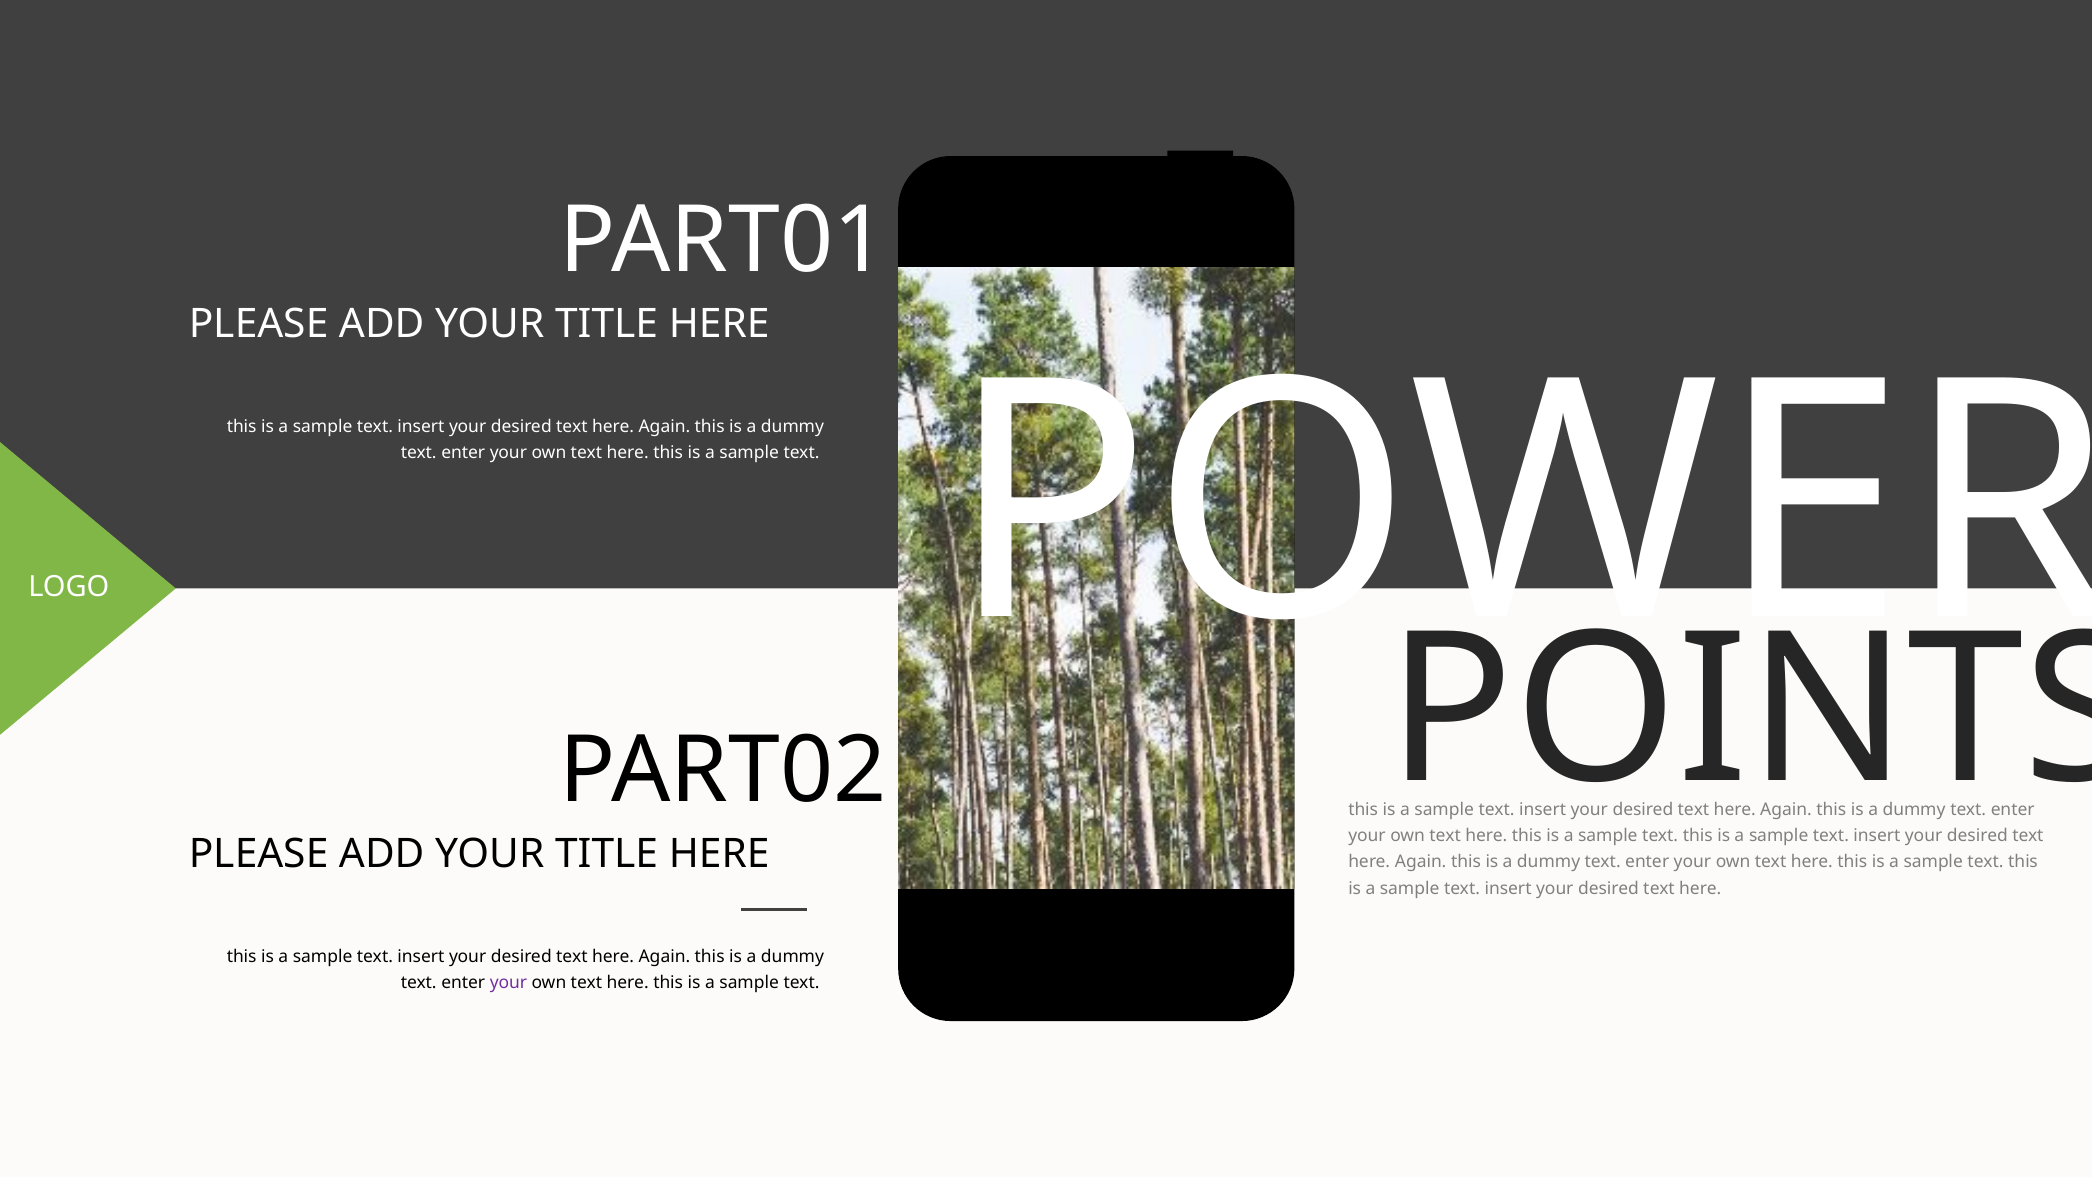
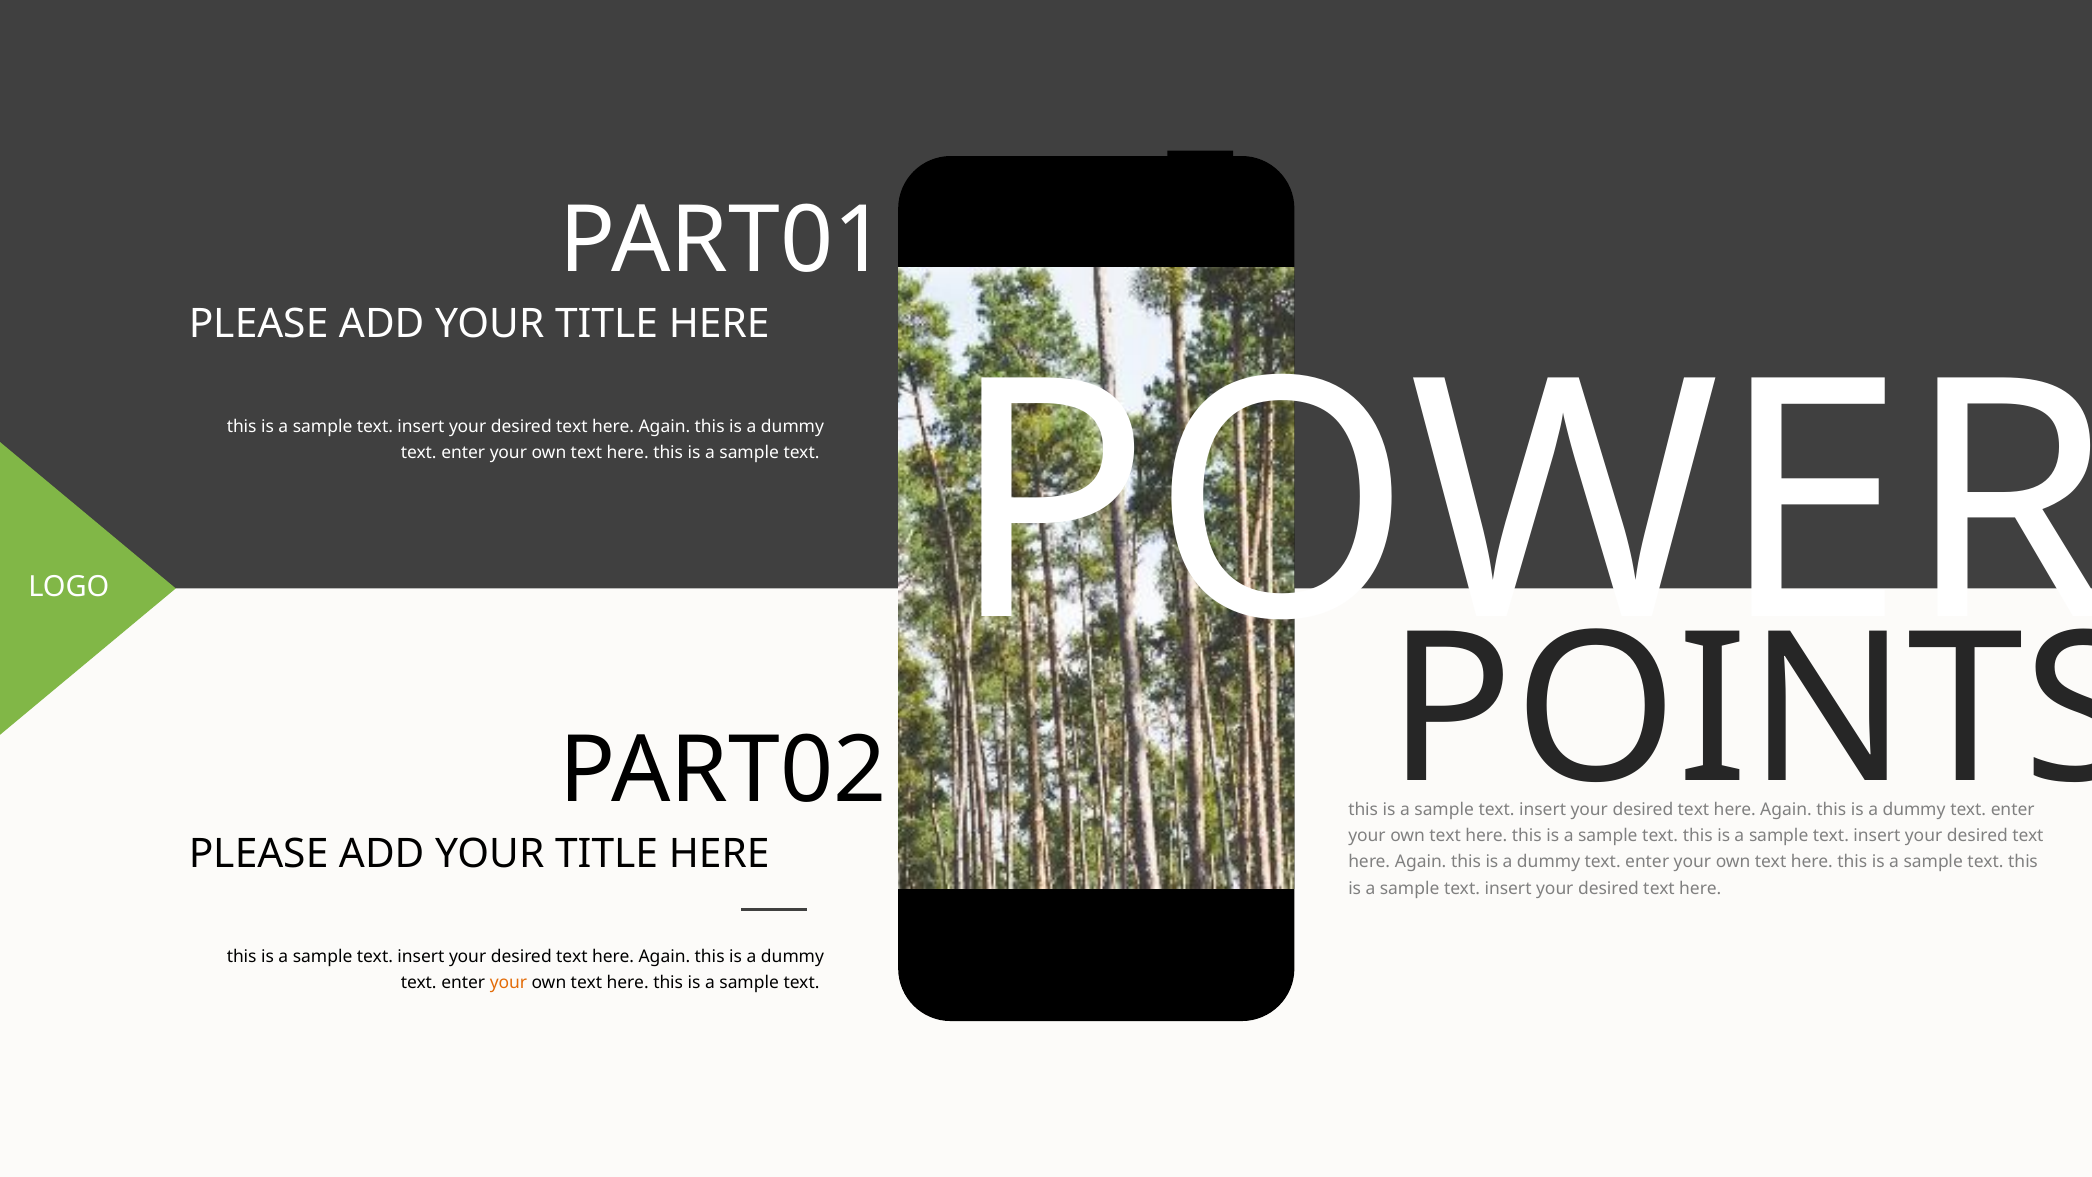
your colour: purple -> orange (508, 983)
